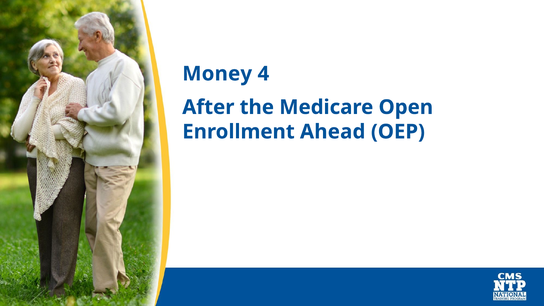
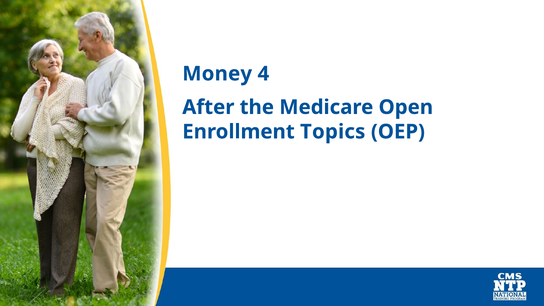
Ahead: Ahead -> Topics (333, 132)
